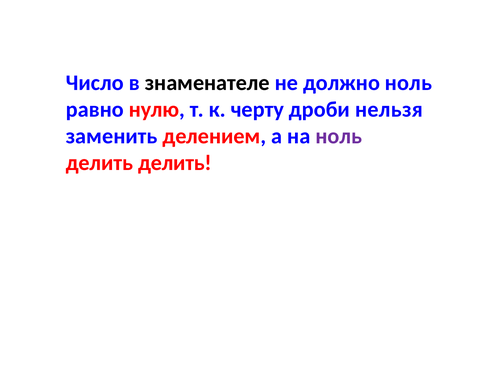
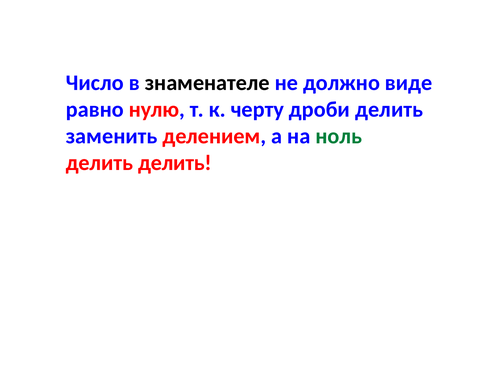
должно ноль: ноль -> виде (409, 83)
дроби нельзя: нельзя -> делить (389, 109)
ноль colour: purple -> green (339, 136)
